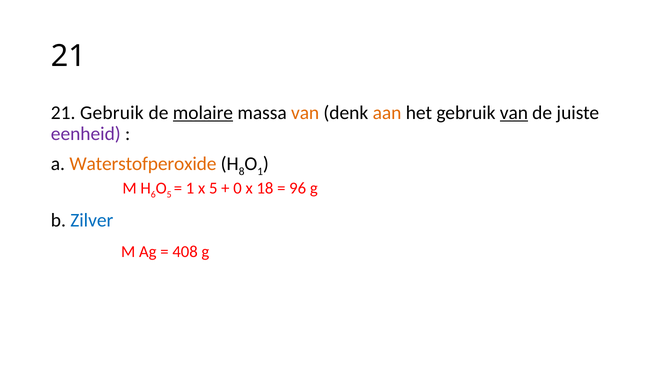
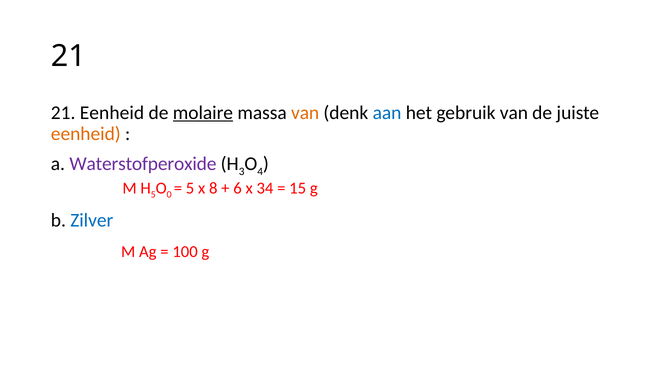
21 Gebruik: Gebruik -> Eenheid (112, 113)
aan colour: orange -> blue (387, 113)
van underline: present -> none (514, 113)
eenheid colour: purple -> orange (86, 134)
Waterstofperoxide colour: orange -> purple (143, 164)
8: 8 -> 3 (242, 172)
1: 1 -> 4 (260, 172)
6: 6 -> 5 (153, 195)
5: 5 -> 0 (169, 195)
1: 1 -> 5 (190, 188)
x 5: 5 -> 8 (213, 188)
0: 0 -> 6 (238, 188)
18: 18 -> 34 (265, 188)
96: 96 -> 15 (298, 188)
408: 408 -> 100 (185, 252)
